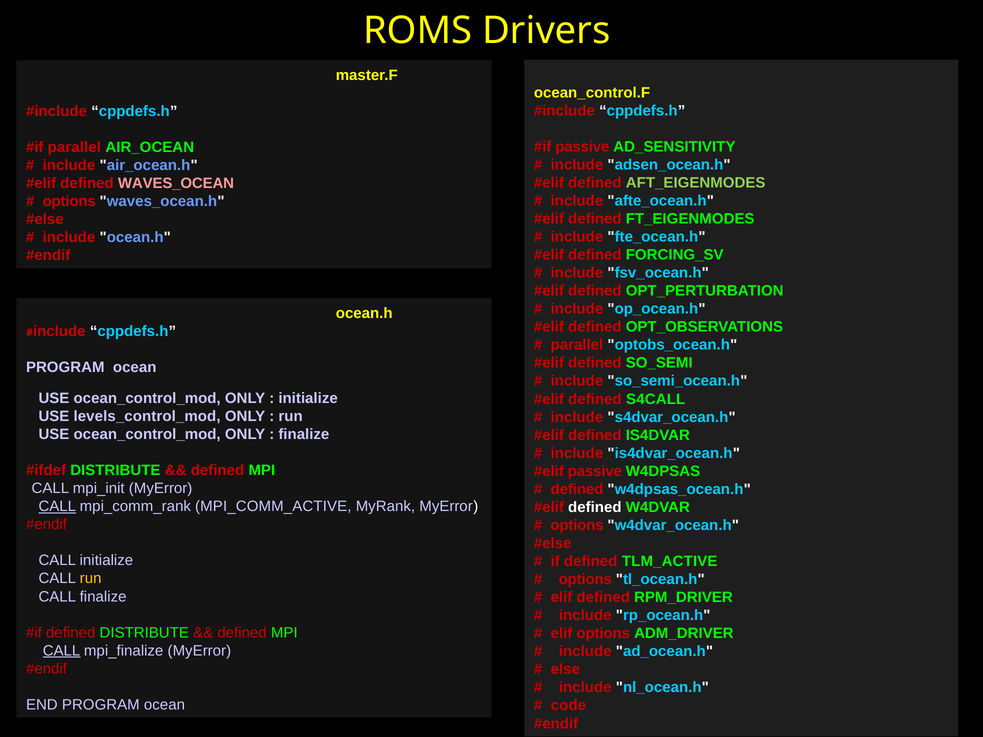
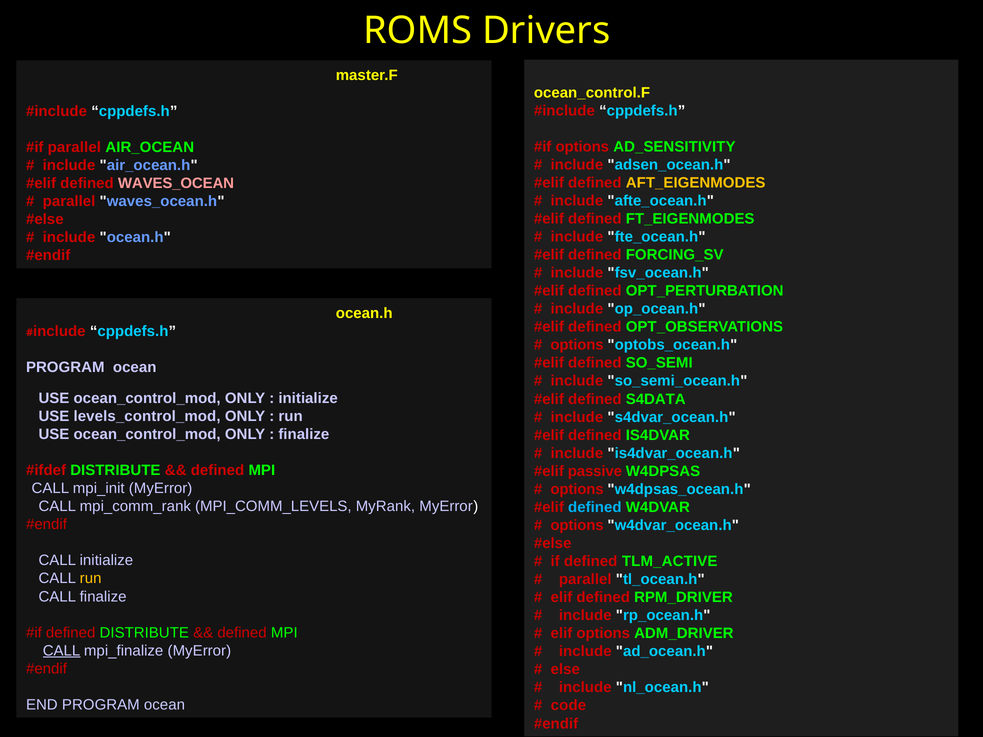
passive: passive -> options (582, 147)
AFT_EIGENMODES colour: light green -> yellow (696, 183)
options: options -> parallel (69, 202)
parallel: parallel -> options (577, 345)
S4CALL: S4CALL -> S4DATA (656, 399)
defined: defined -> options (577, 489)
CALL underline: present -> none (57, 507)
MPI_COMM_ACTIVE: MPI_COMM_ACTIVE -> MPI_COMM_LEVELS (273, 507)
defined colour: white -> light blue (595, 507)
options: options -> parallel (585, 580)
